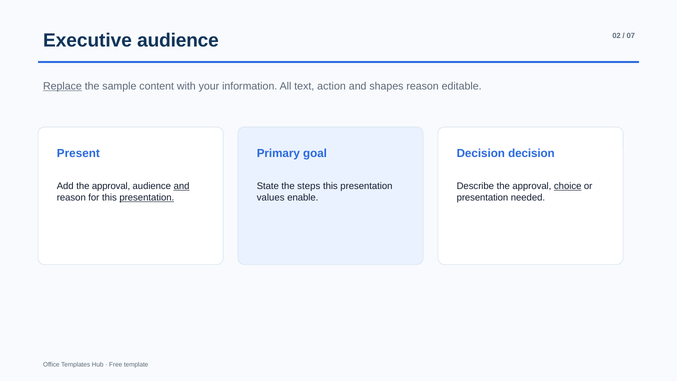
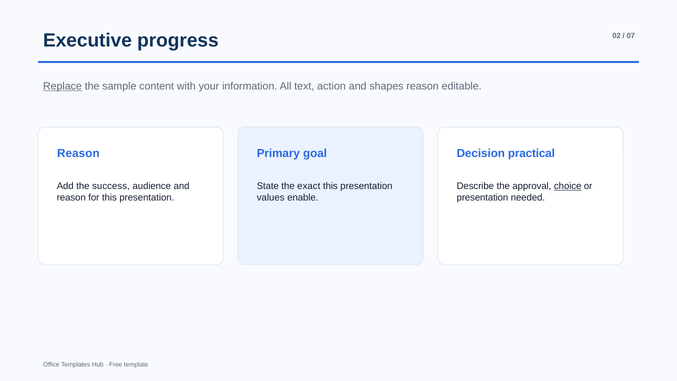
Executive audience: audience -> progress (178, 41)
Present: Present -> Reason (78, 153)
Decision decision: decision -> practical (531, 153)
Add the approval: approval -> success (111, 186)
and underline: present -> none (182, 186)
steps: steps -> exact (309, 186)
presentation underline: present -> none (147, 197)
